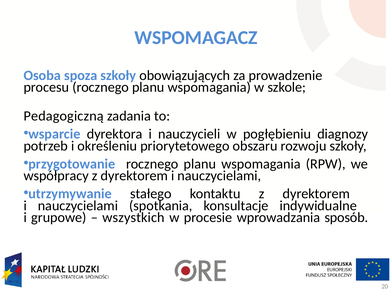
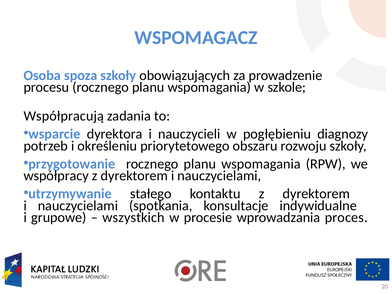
Pedagogiczną: Pedagogiczną -> Współpracują (64, 116)
sposób: sposób -> proces (346, 217)
